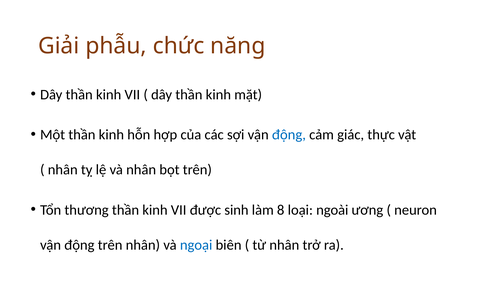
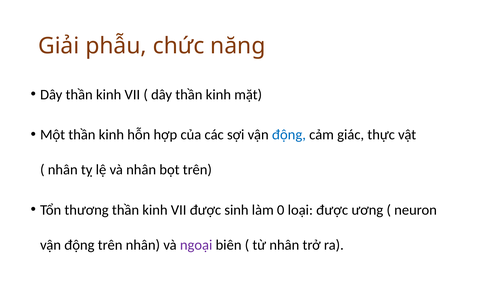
8: 8 -> 0 (281, 210)
loại ngoài: ngoài -> được (332, 210)
ngoại colour: blue -> purple (196, 245)
